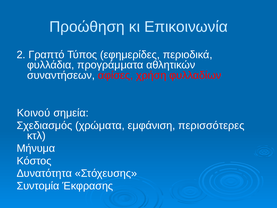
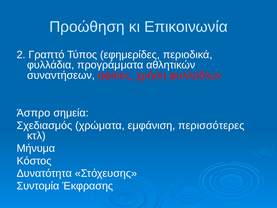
Κοινού: Κοινού -> Άσπρο (34, 113)
